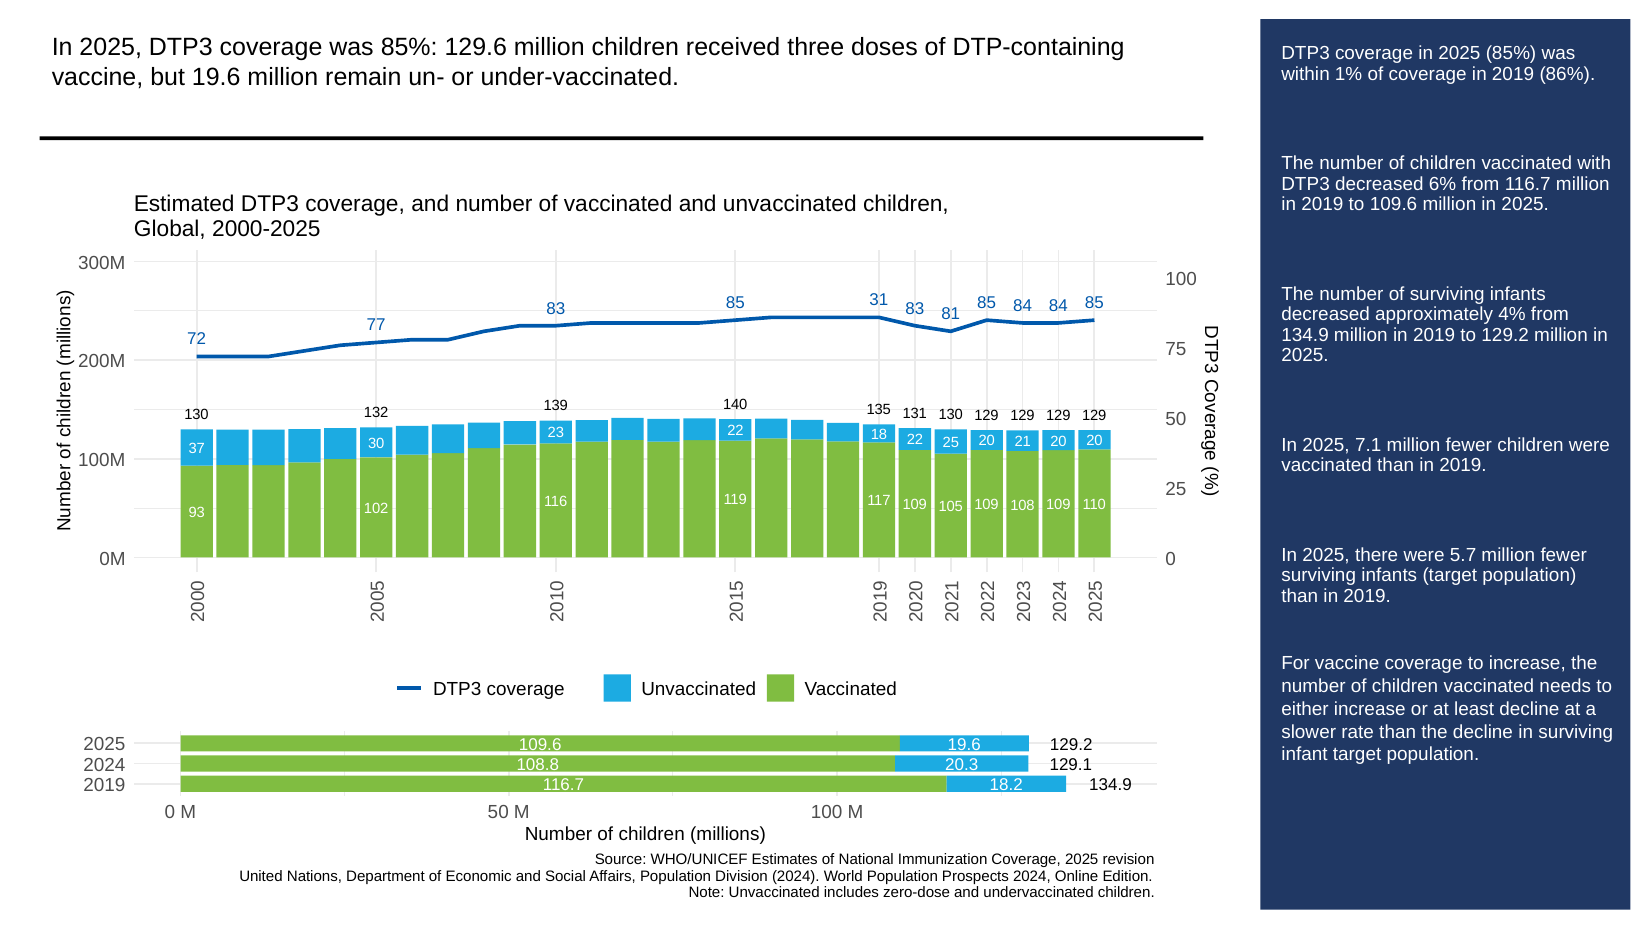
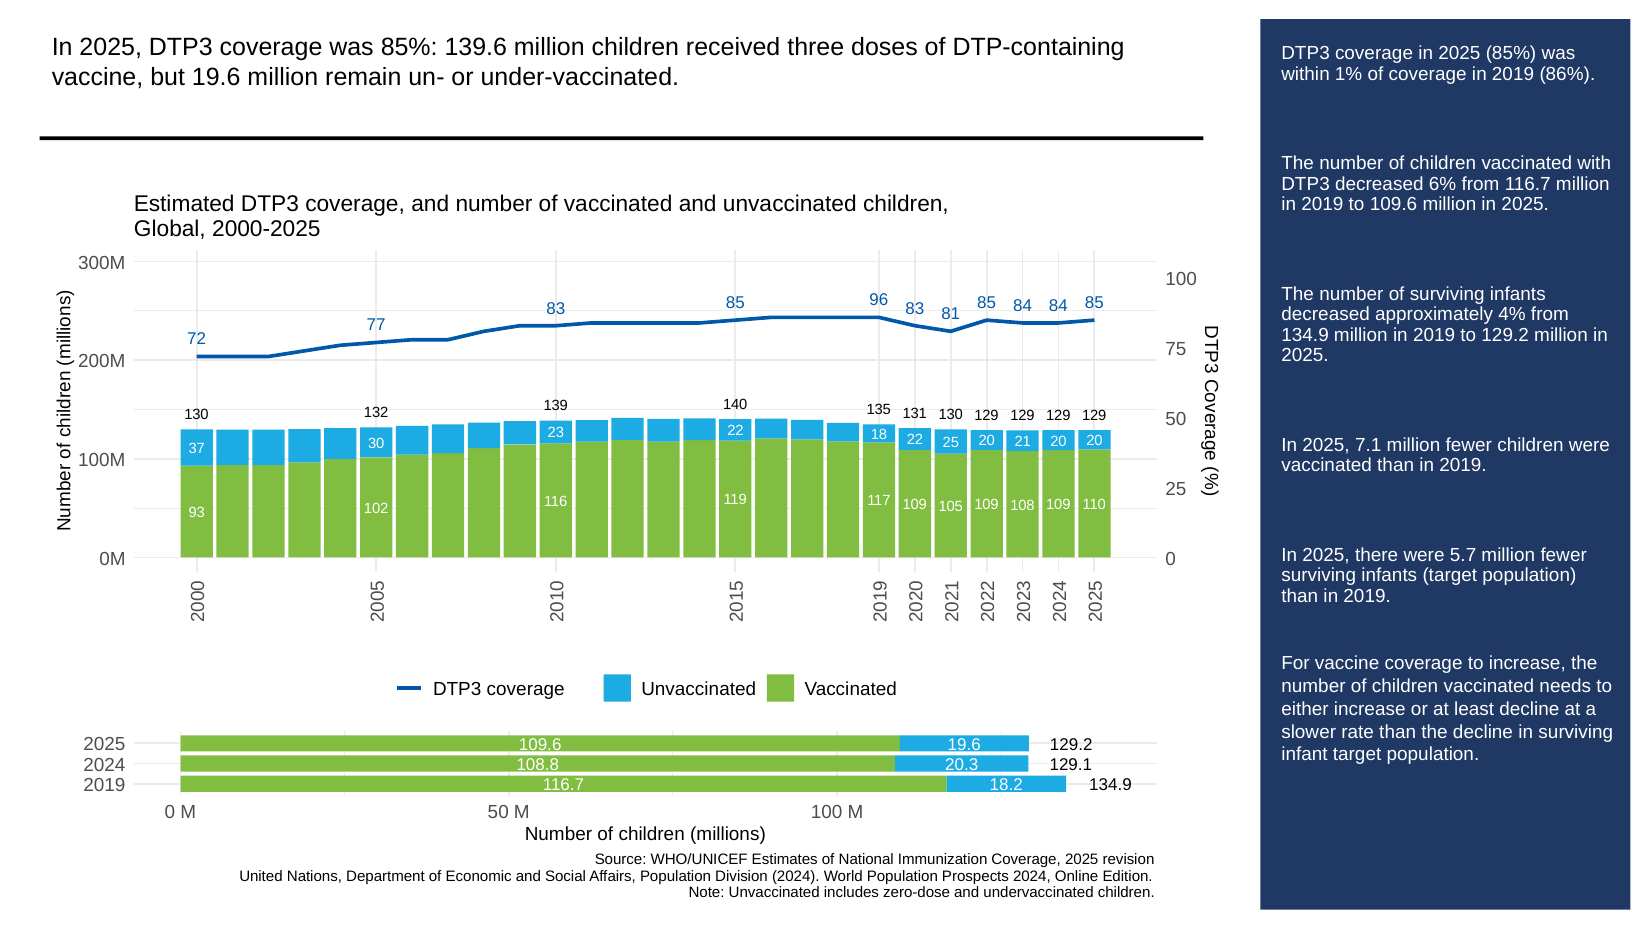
129.6: 129.6 -> 139.6 (476, 48)
31: 31 -> 96 (879, 300)
